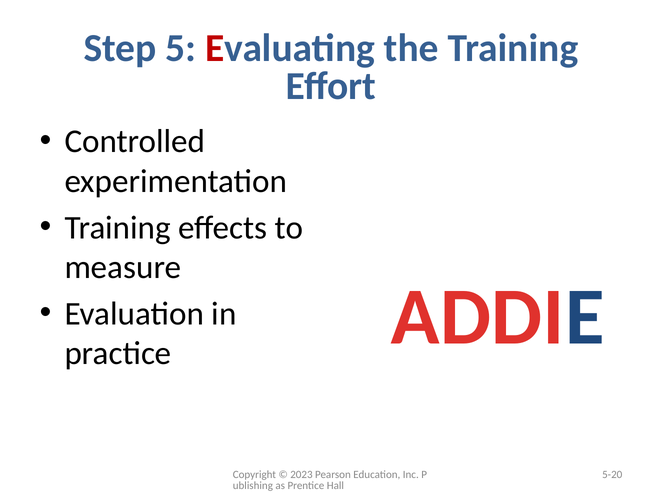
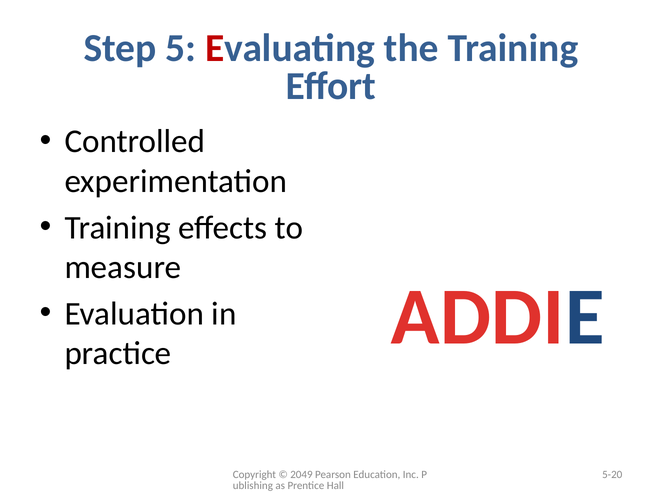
2023: 2023 -> 2049 (301, 474)
